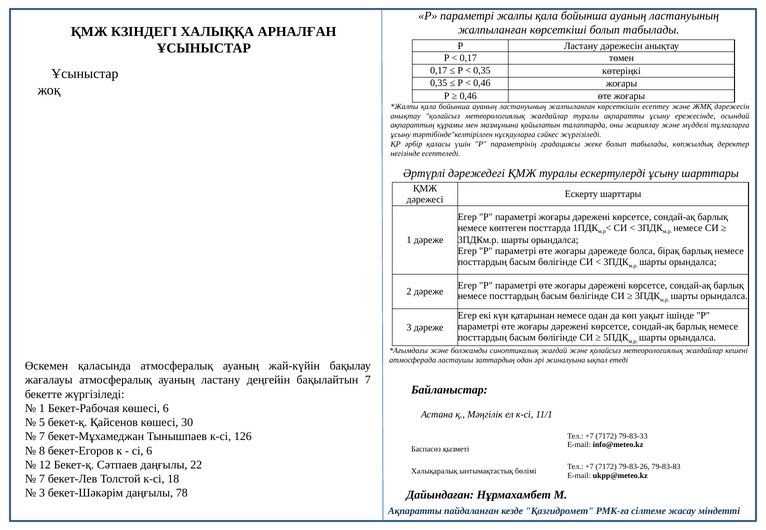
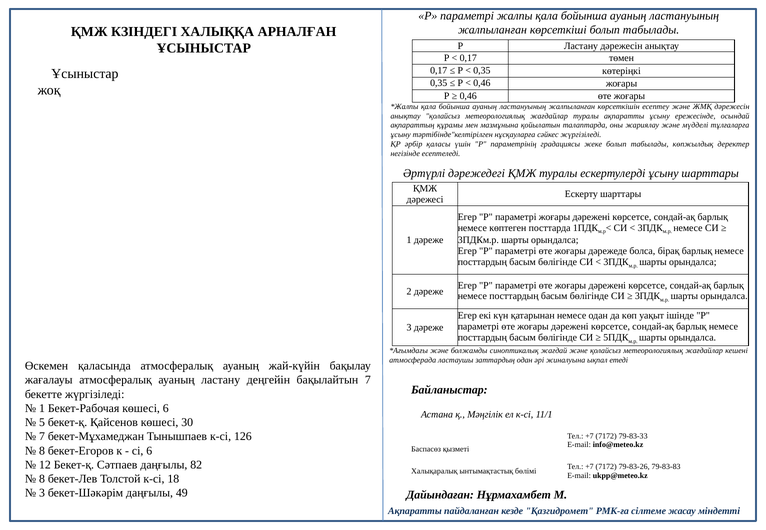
22: 22 -> 82 (196, 465)
7: 7 -> 8 (42, 479)
78: 78 -> 49 (182, 493)
